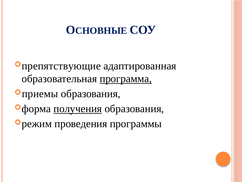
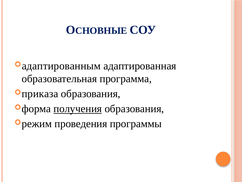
препятствующие: препятствующие -> адаптированным (61, 66)
программа underline: present -> none (126, 79)
приемы: приемы -> приказа (40, 94)
